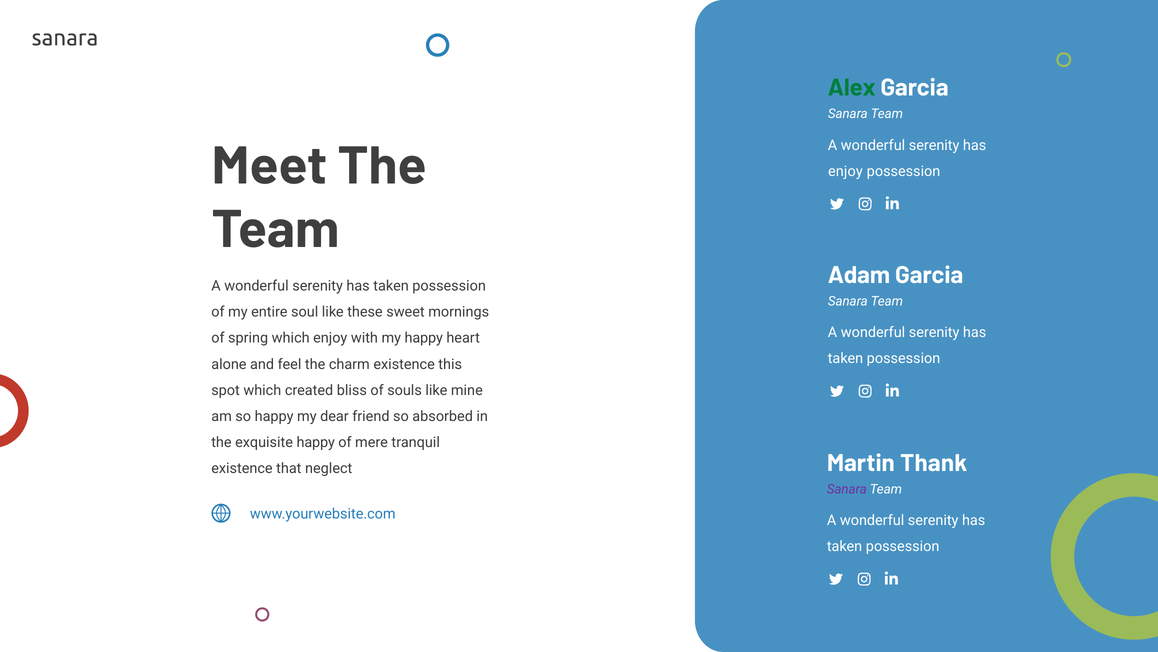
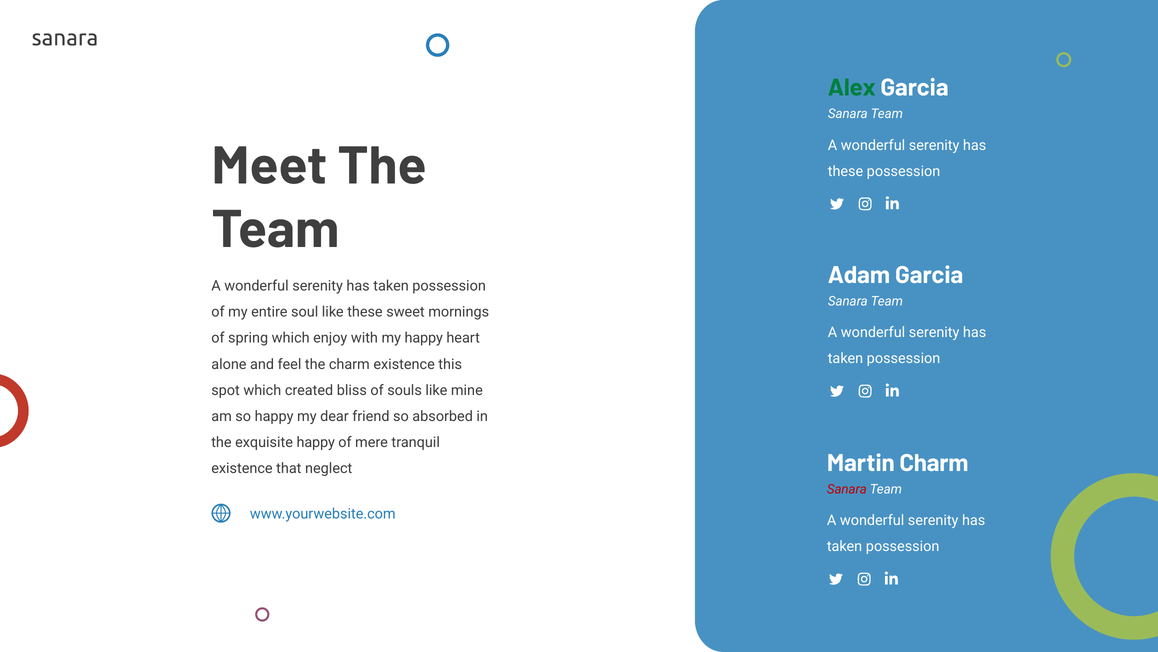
enjoy: enjoy -> these (846, 171)
Martin Thank: Thank -> Charm (934, 463)
Sanara colour: purple -> red (847, 489)
